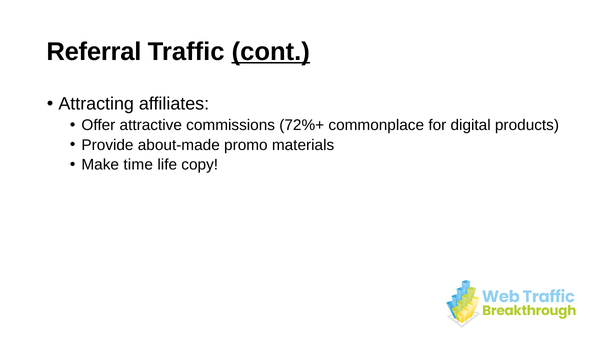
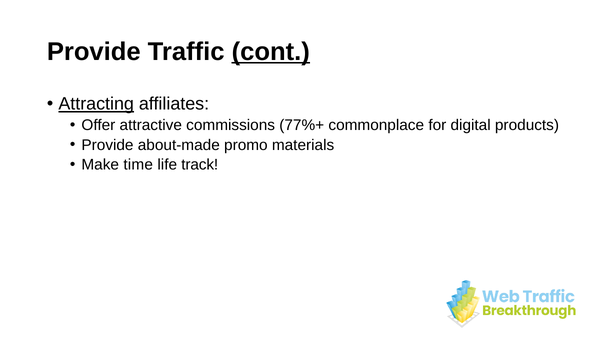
Referral: Referral -> Provide (94, 52)
Attracting underline: none -> present (96, 104)
72%+: 72%+ -> 77%+ (302, 125)
copy: copy -> track (200, 165)
